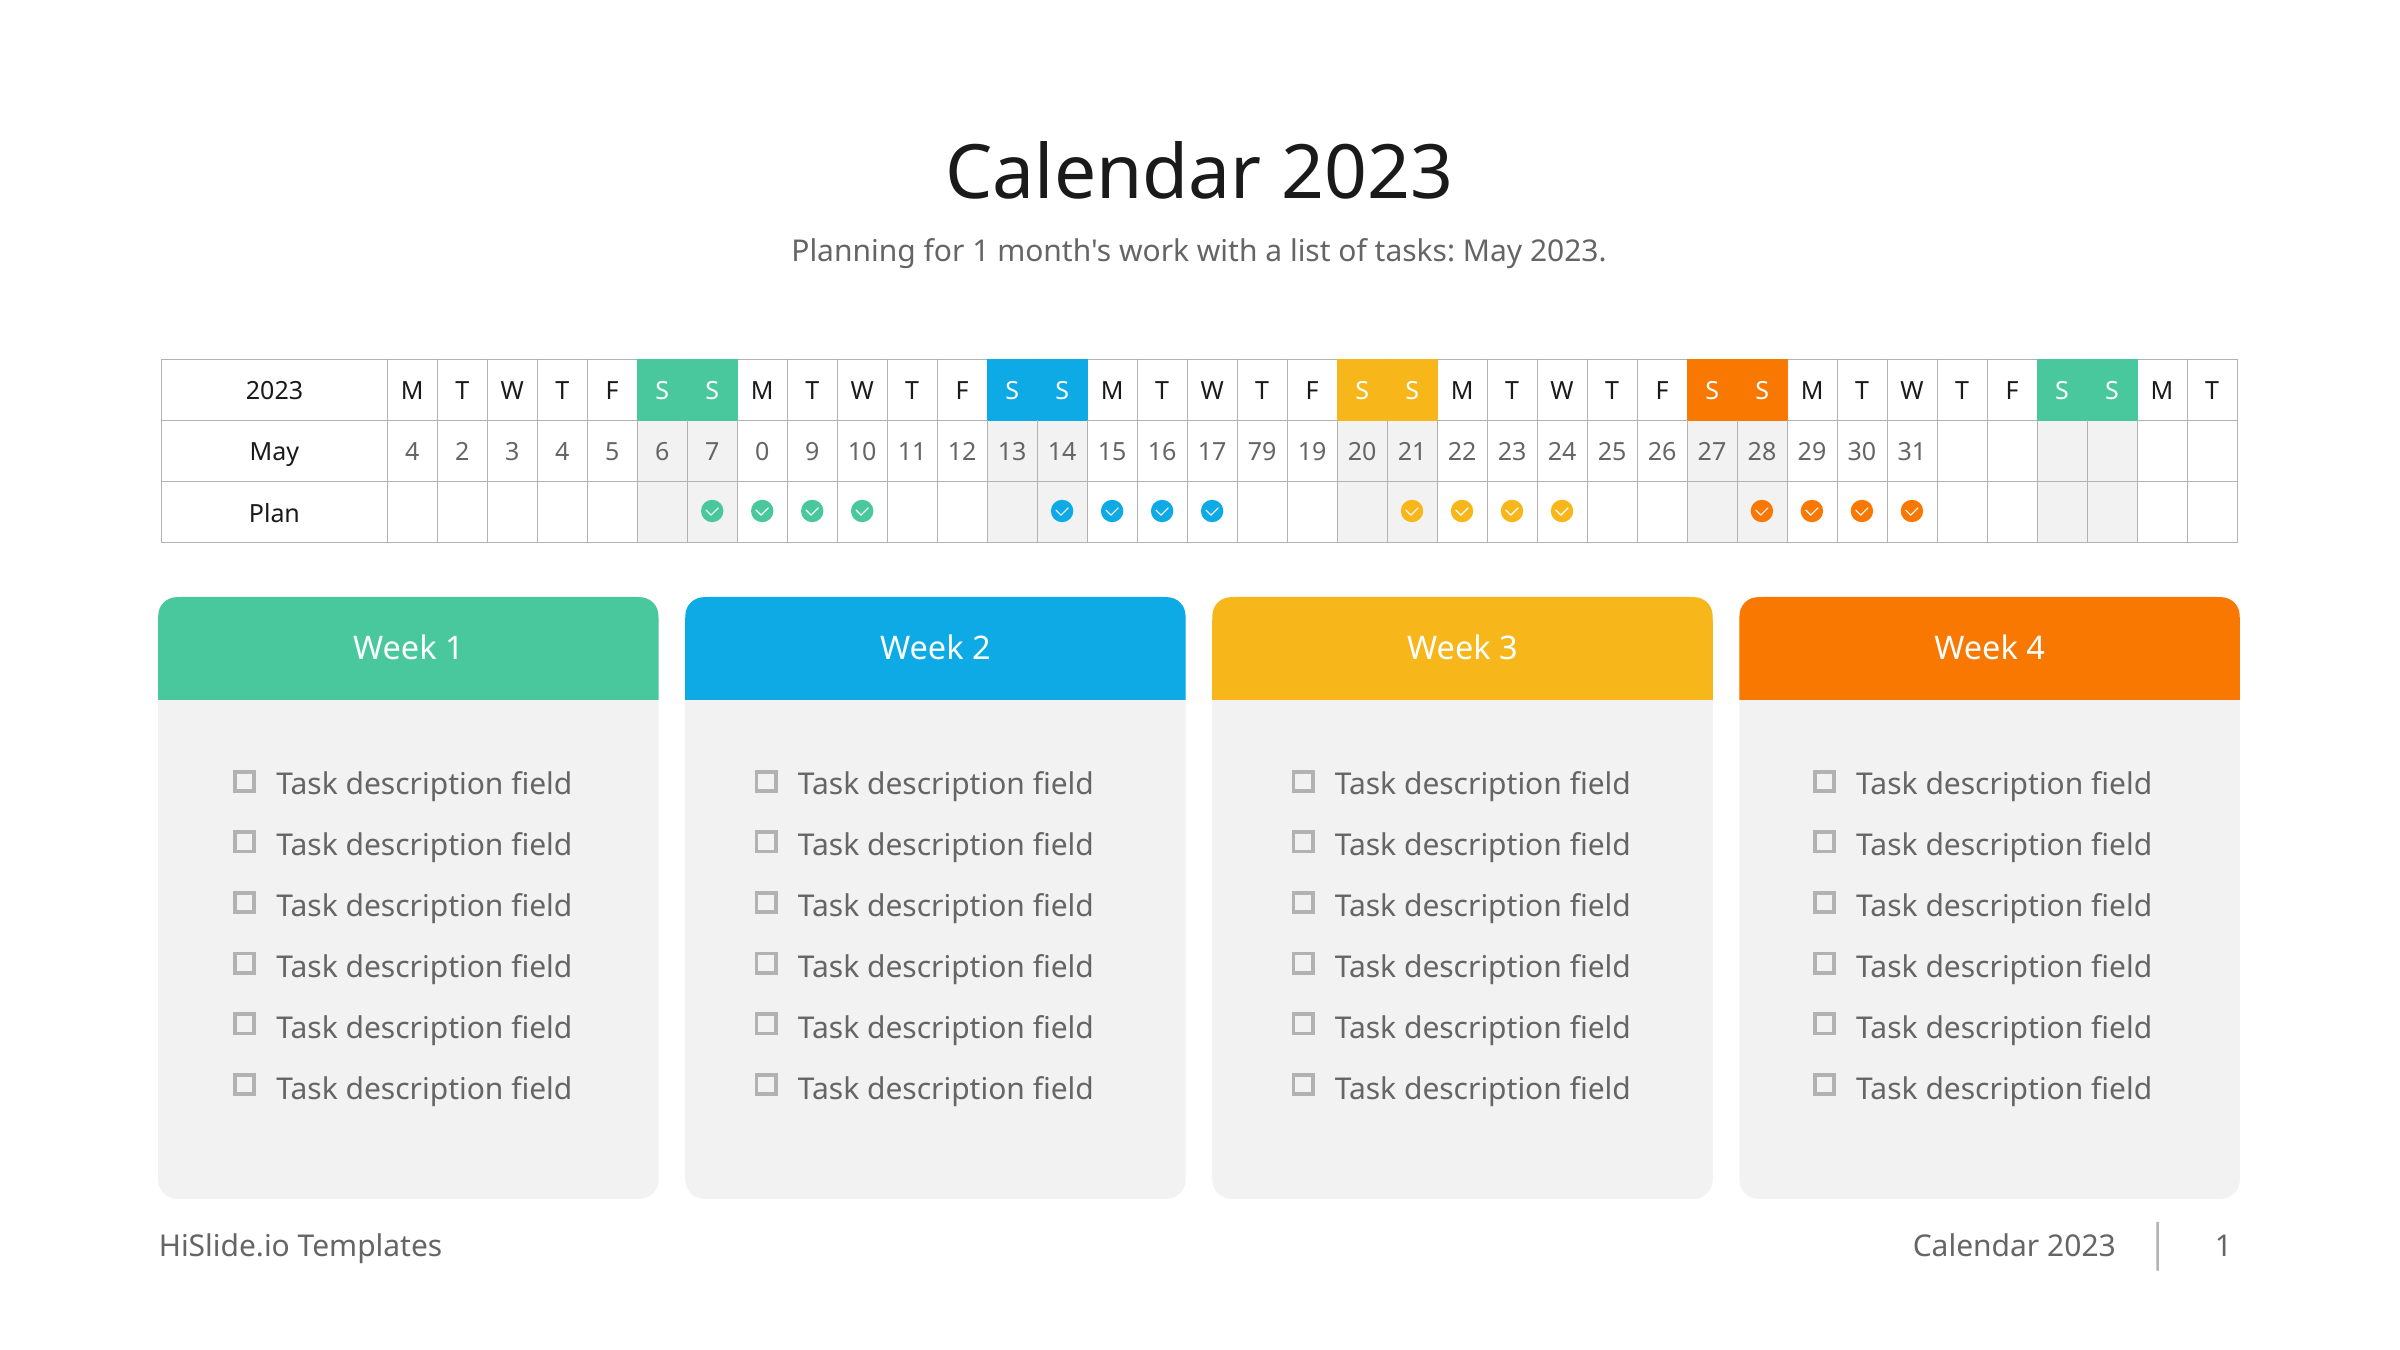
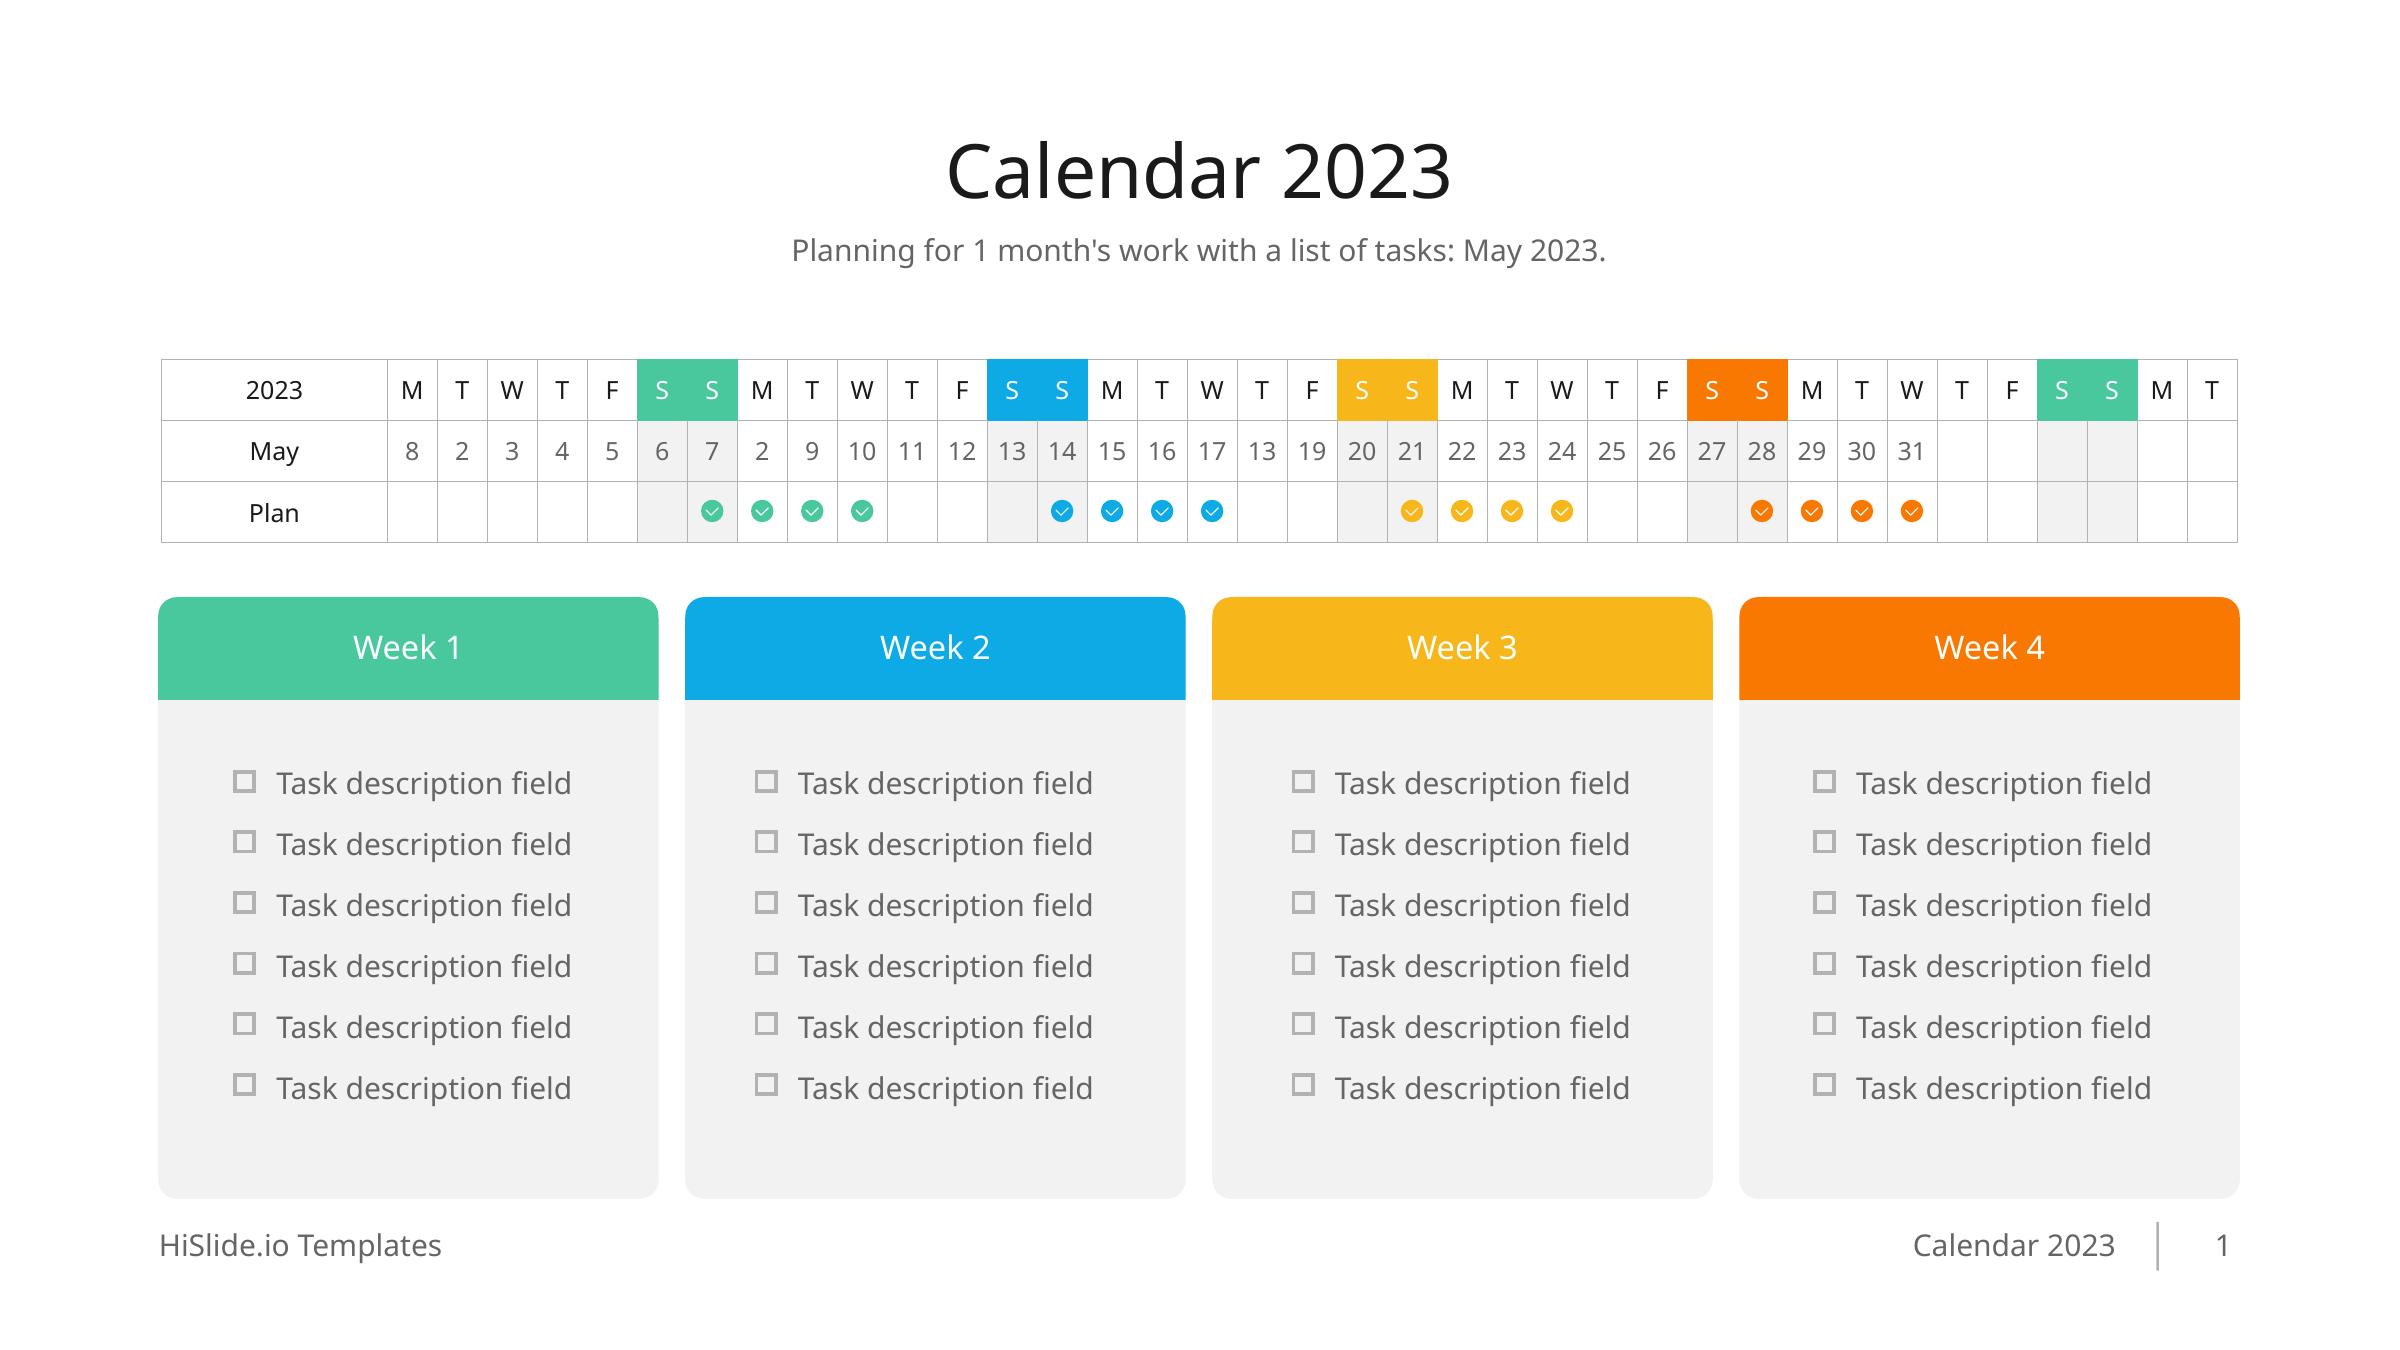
May 4: 4 -> 8 (412, 453)
7 0: 0 -> 2 (762, 453)
17 79: 79 -> 13 (1262, 453)
